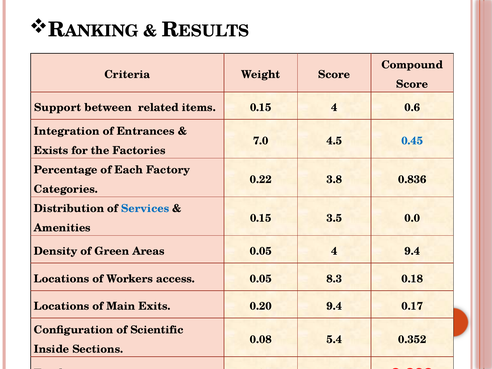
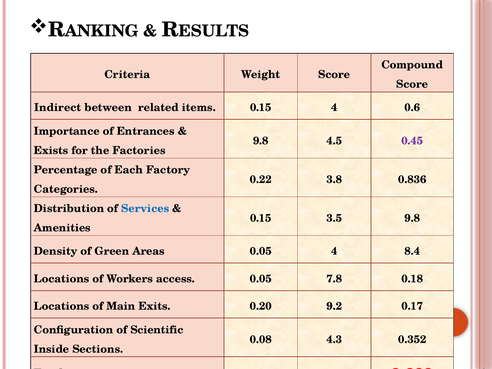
Support: Support -> Indirect (58, 108)
Integration: Integration -> Importance (67, 131)
7.0: 7.0 -> 9.8 (261, 141)
0.45 colour: blue -> purple (412, 141)
3.5 0.0: 0.0 -> 9.8 (412, 218)
4 9.4: 9.4 -> 8.4 (412, 251)
8.3: 8.3 -> 7.8 (334, 279)
0.20 9.4: 9.4 -> 9.2 (334, 306)
5.4: 5.4 -> 4.3 (334, 339)
